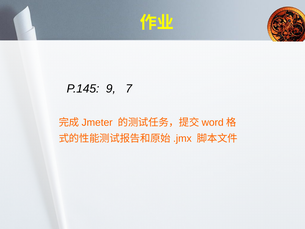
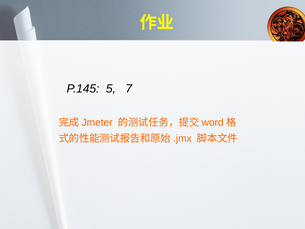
9: 9 -> 5 (111, 89)
